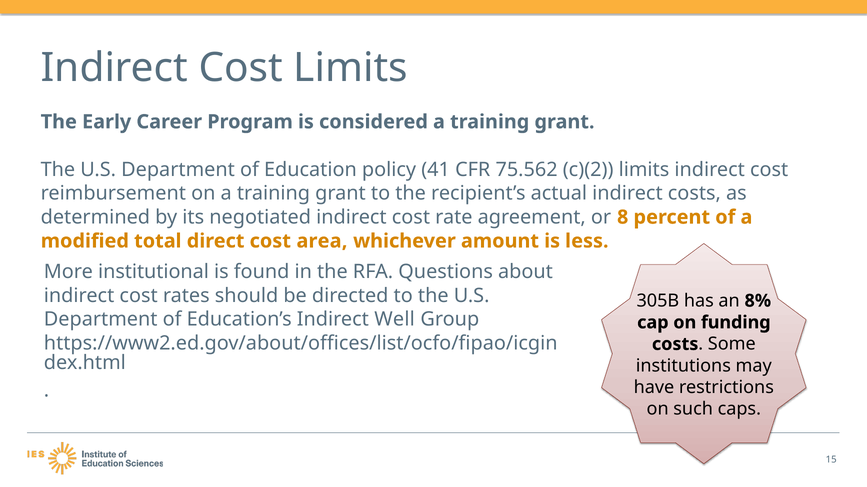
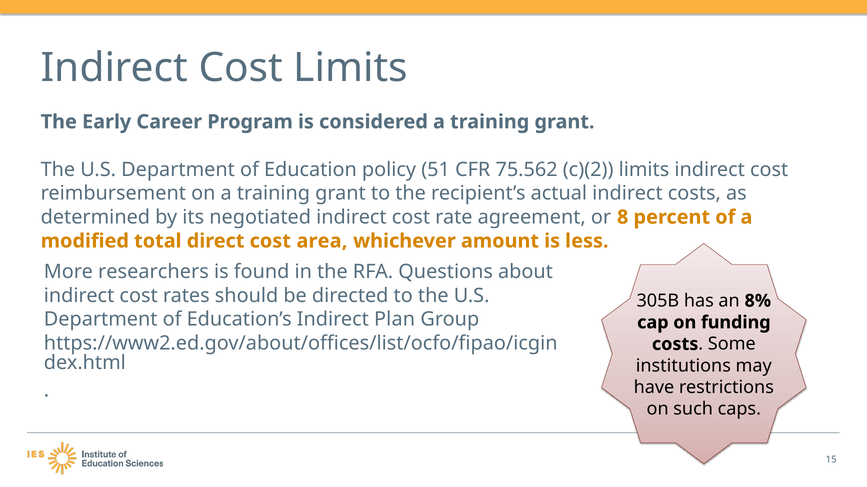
41: 41 -> 51 (436, 170)
institutional: institutional -> researchers (153, 272)
Well: Well -> Plan (395, 320)
